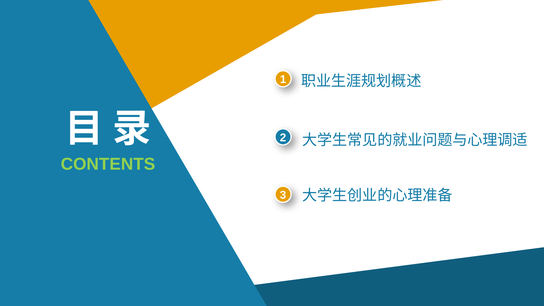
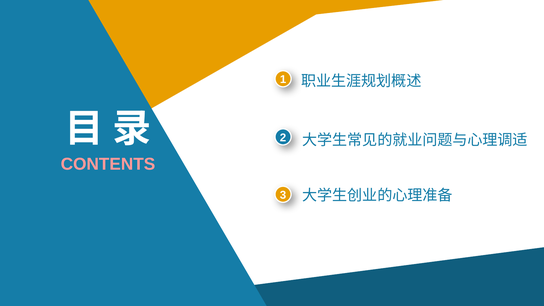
CONTENTS colour: light green -> pink (108, 164)
